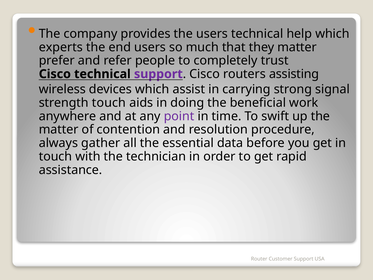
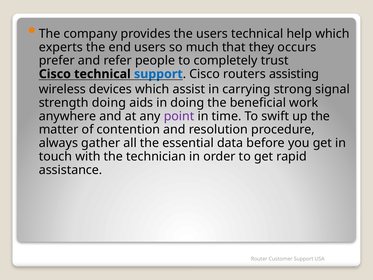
they matter: matter -> occurs (297, 47)
support colour: purple -> blue (158, 74)
strength touch: touch -> doing (109, 103)
